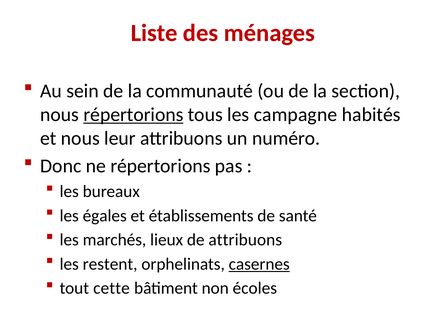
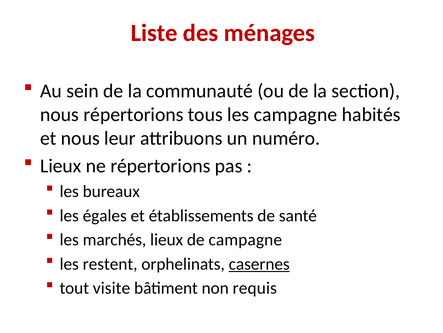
répertorions underline: present -> none (133, 114)
Donc: Donc -> Lieux (61, 166)
de attribuons: attribuons -> campagne (245, 239)
cette: cette -> visite (112, 287)
écoles: écoles -> requis (255, 287)
